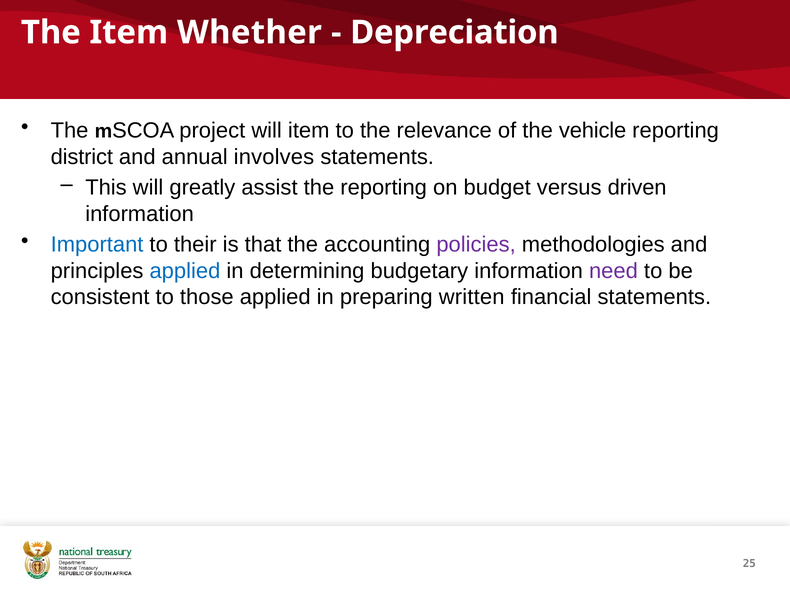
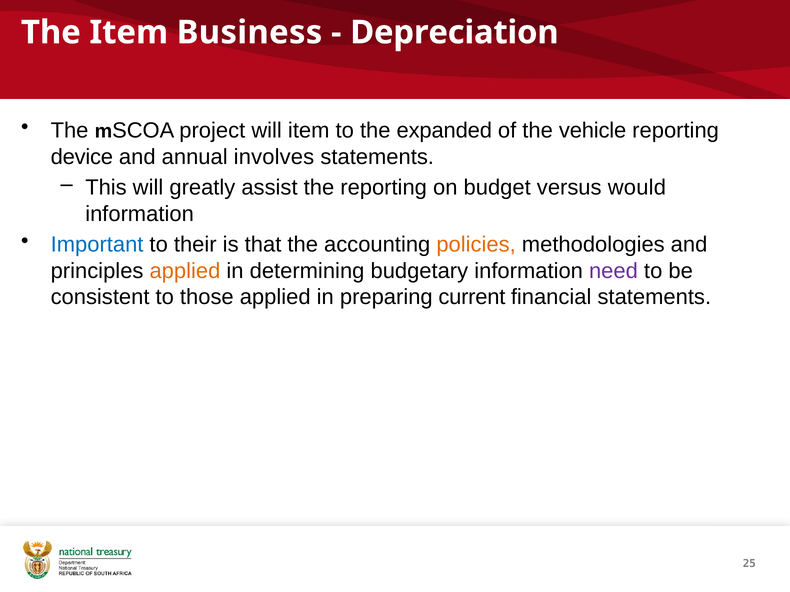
Whether: Whether -> Business (249, 32)
relevance: relevance -> expanded (444, 131)
district: district -> device (82, 157)
driven: driven -> would (637, 188)
policies colour: purple -> orange (476, 245)
applied colour: blue -> orange (185, 271)
written: written -> current (472, 297)
